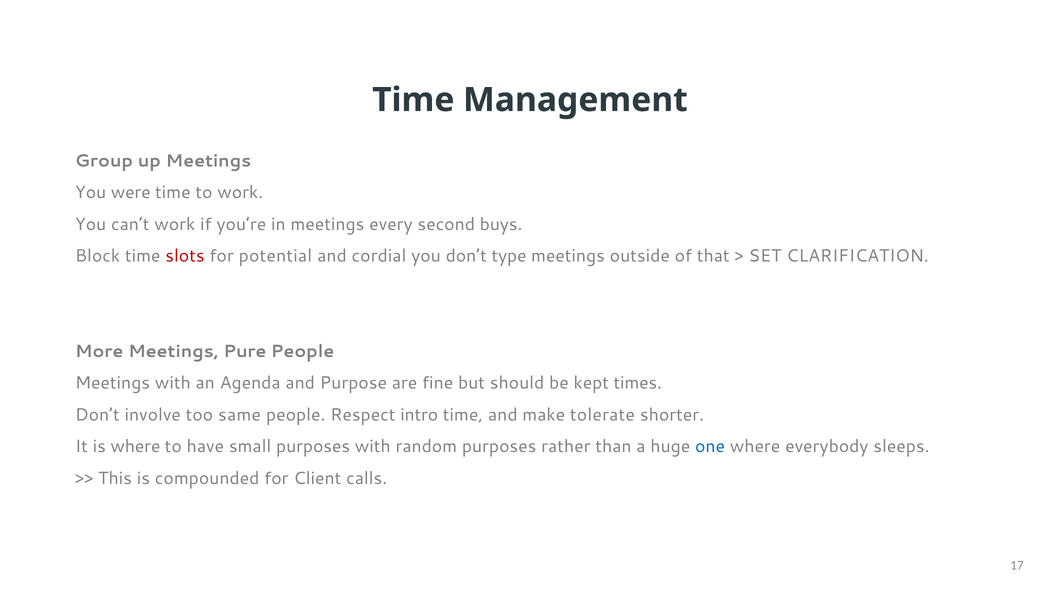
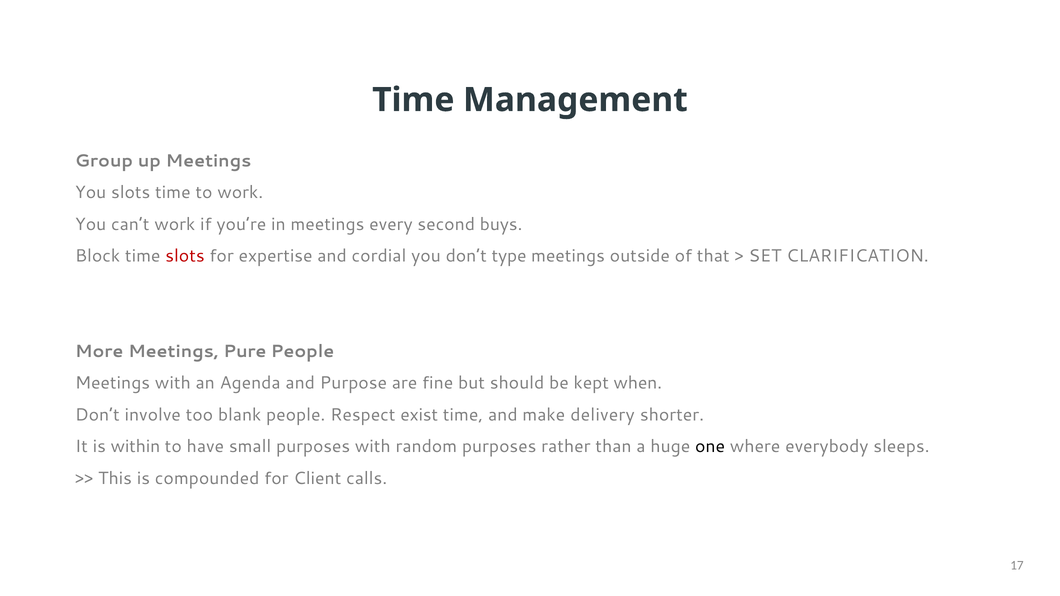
You were: were -> slots (131, 193)
potential: potential -> expertise (276, 256)
times: times -> when (638, 383)
same: same -> blank (240, 415)
intro: intro -> exist (419, 415)
tolerate: tolerate -> delivery (602, 415)
is where: where -> within (135, 447)
one colour: blue -> black (710, 447)
